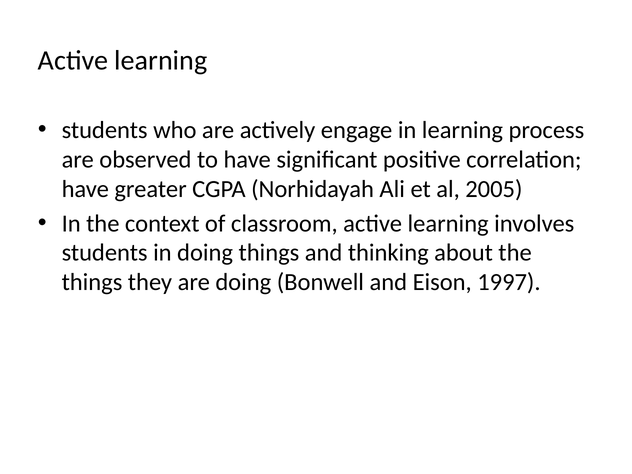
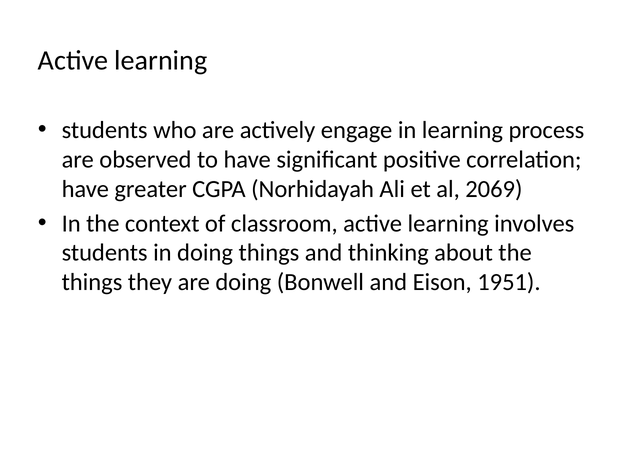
2005: 2005 -> 2069 (494, 189)
1997: 1997 -> 1951 (509, 282)
